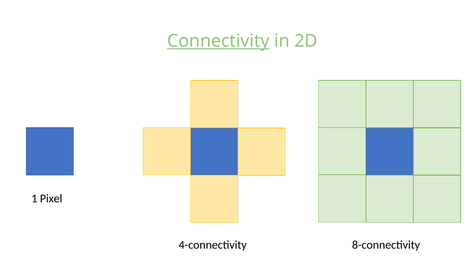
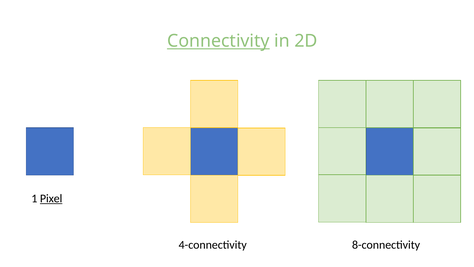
Pixel underline: none -> present (51, 198)
